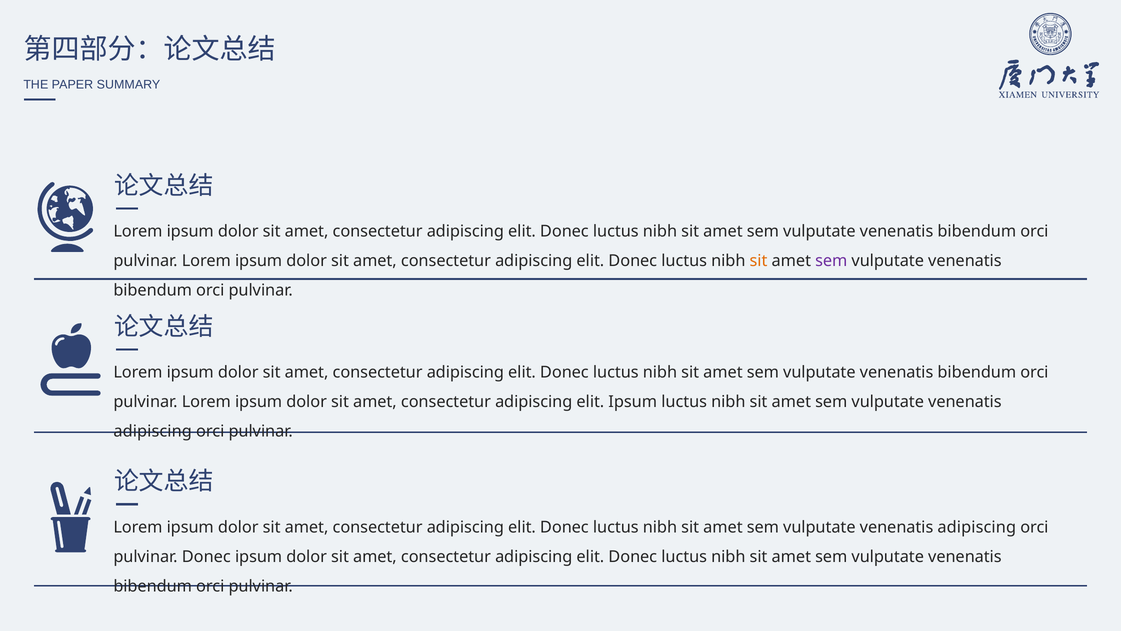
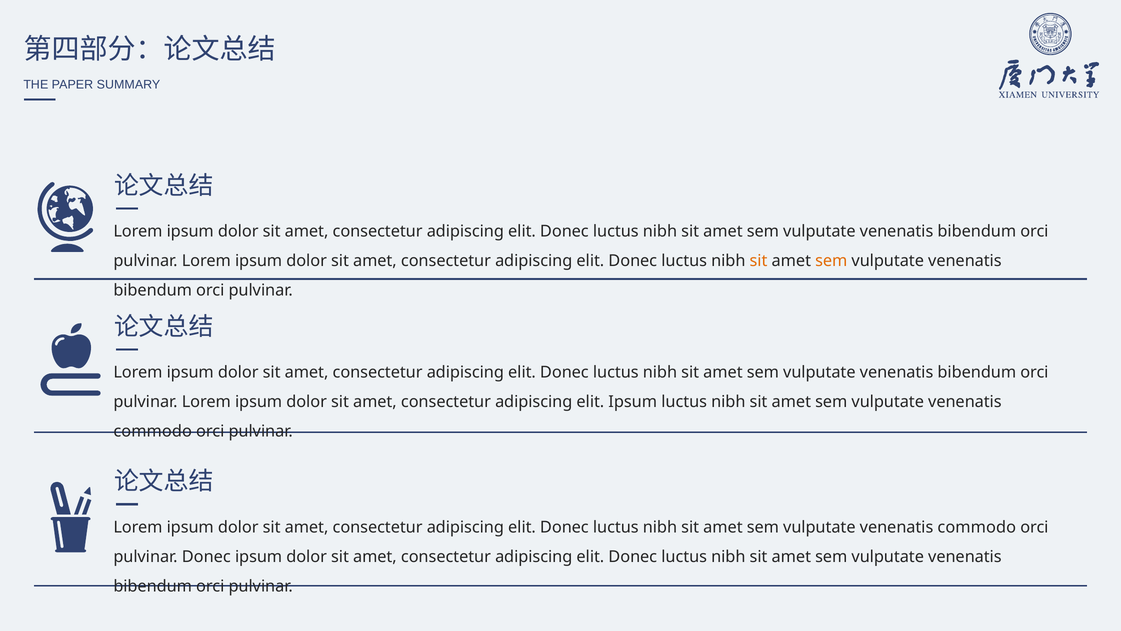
sem colour: purple -> orange (831, 261)
adipiscing: adipiscing -> commodo (153, 431)
adipiscing: adipiscing -> commodo (977, 527)
